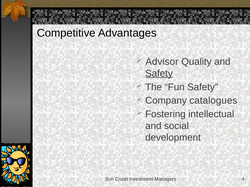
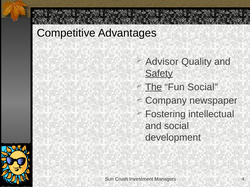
The underline: none -> present (154, 87)
Fun Safety: Safety -> Social (203, 87)
catalogues: catalogues -> newspaper (213, 101)
